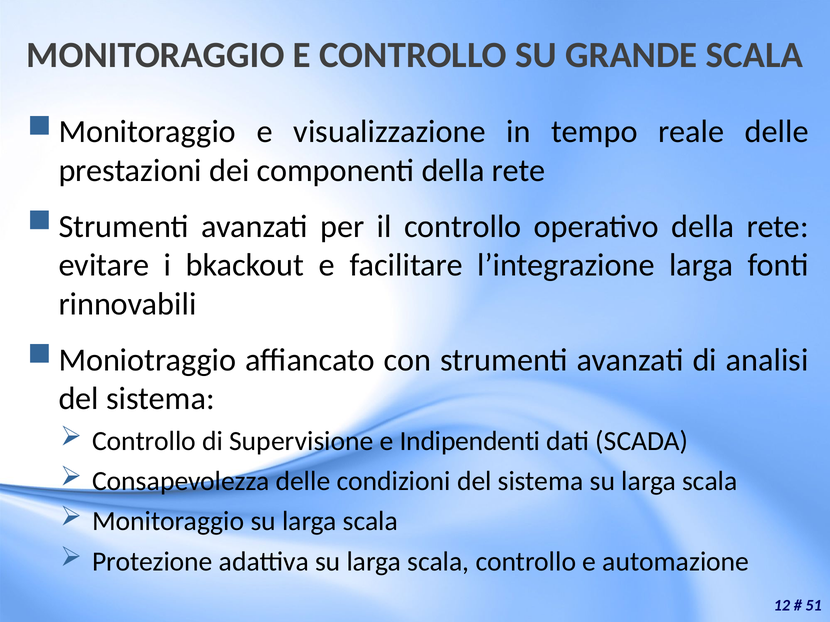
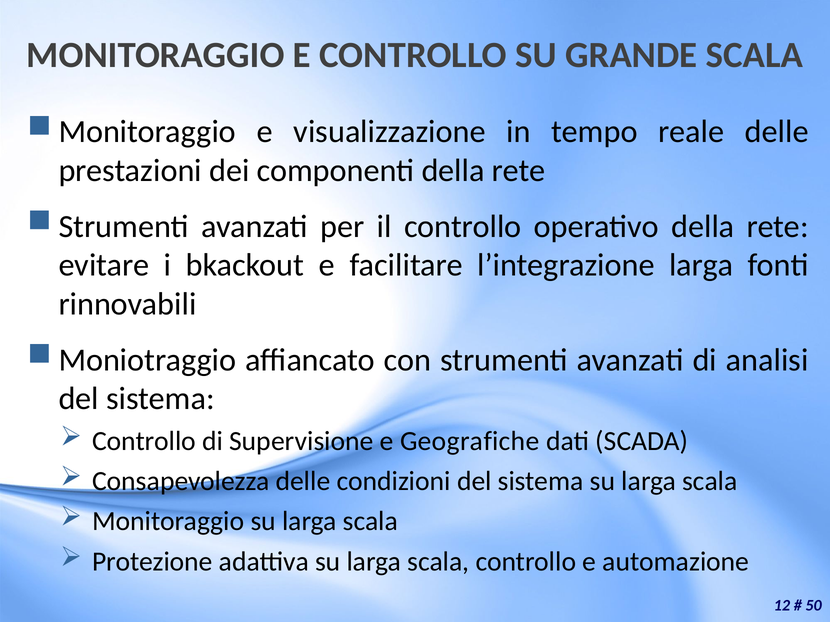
Indipendenti: Indipendenti -> Geografiche (470, 442)
51: 51 -> 50 (814, 606)
